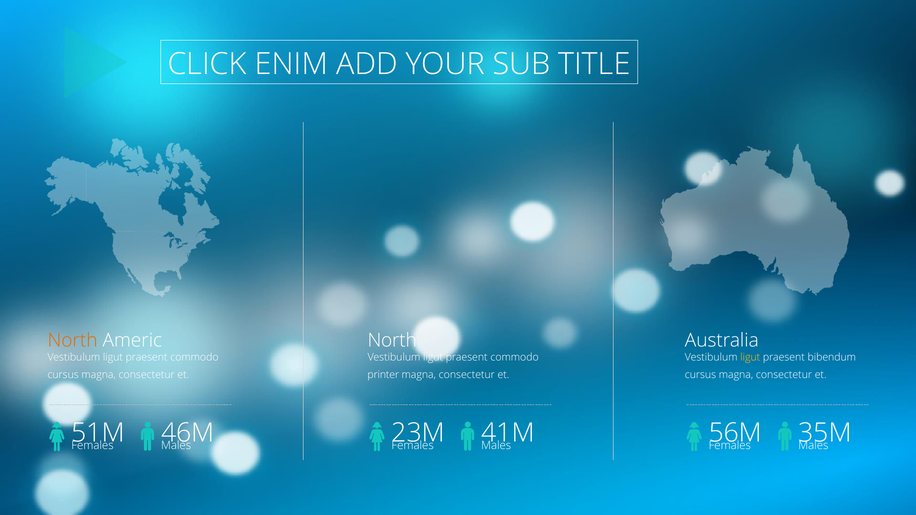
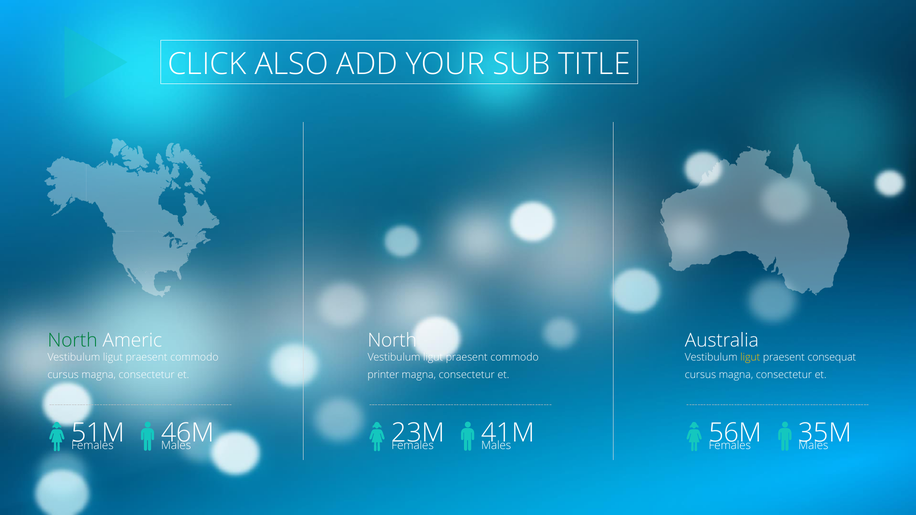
ENIM: ENIM -> ALSO (291, 64)
North colour: orange -> green (73, 341)
bibendum: bibendum -> consequat (832, 358)
